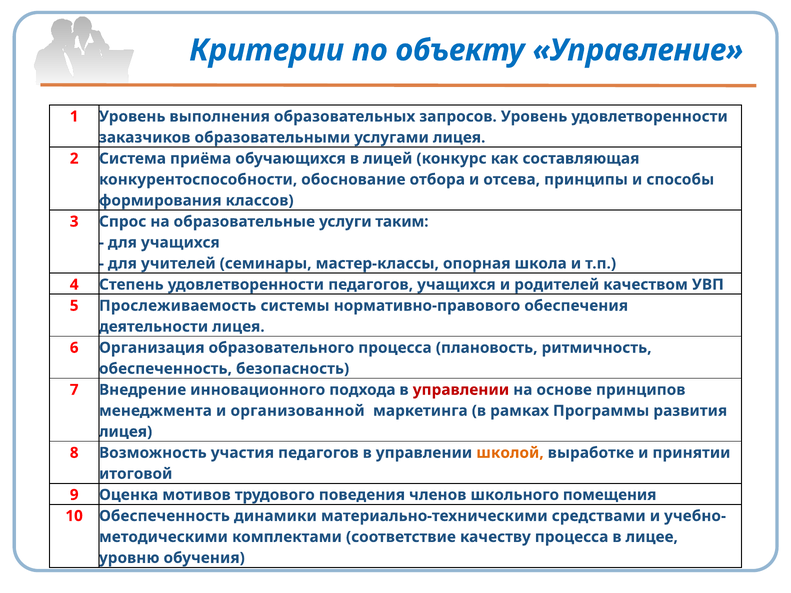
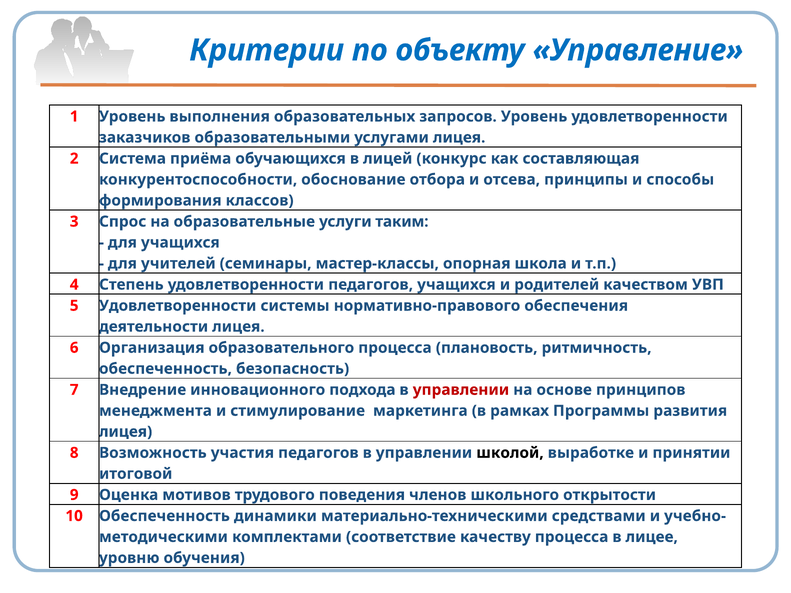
5 Прослеживаемость: Прослеживаемость -> Удовлетворенности (178, 306)
организованной: организованной -> стимулирование (298, 411)
школой colour: orange -> black (510, 453)
помещения: помещения -> открытости (610, 495)
